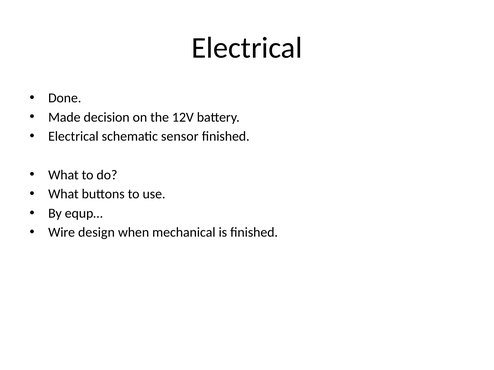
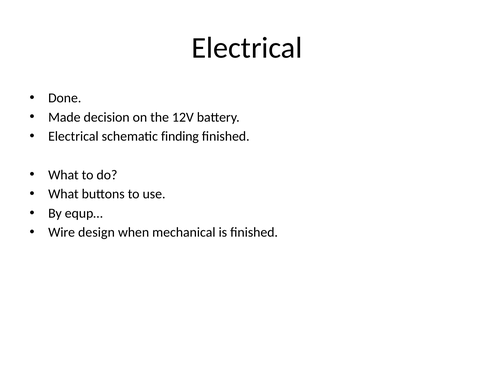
sensor: sensor -> finding (180, 137)
